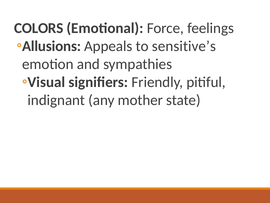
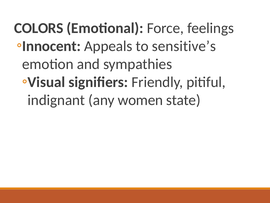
Allusions: Allusions -> Innocent (51, 46)
mother: mother -> women (140, 100)
